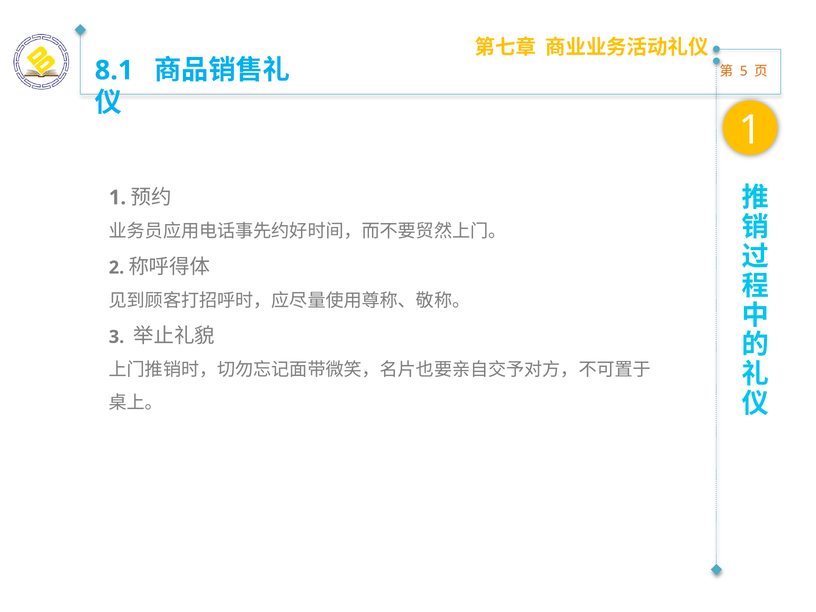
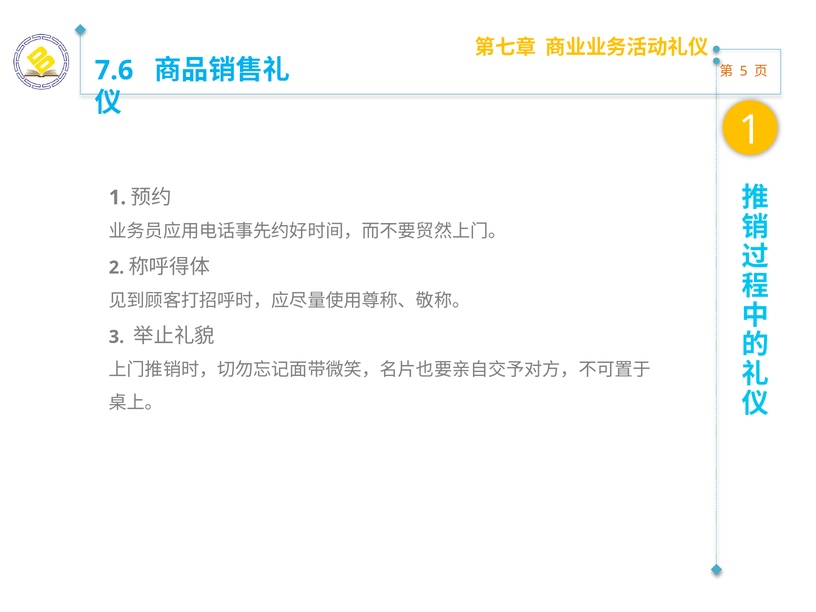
8.1: 8.1 -> 7.6 (114, 70)
